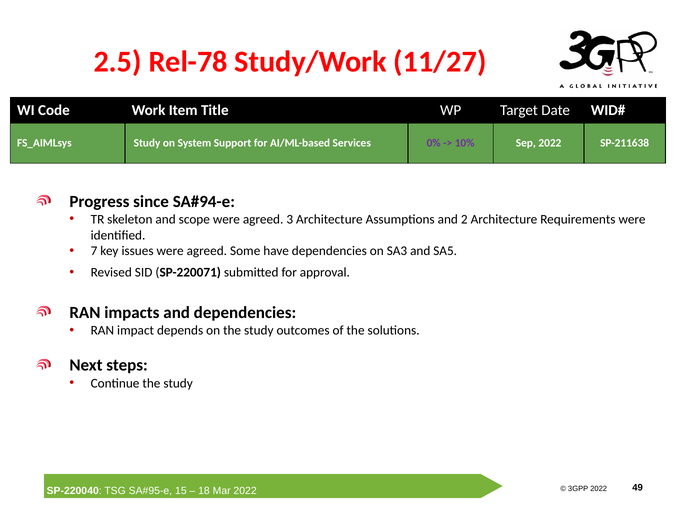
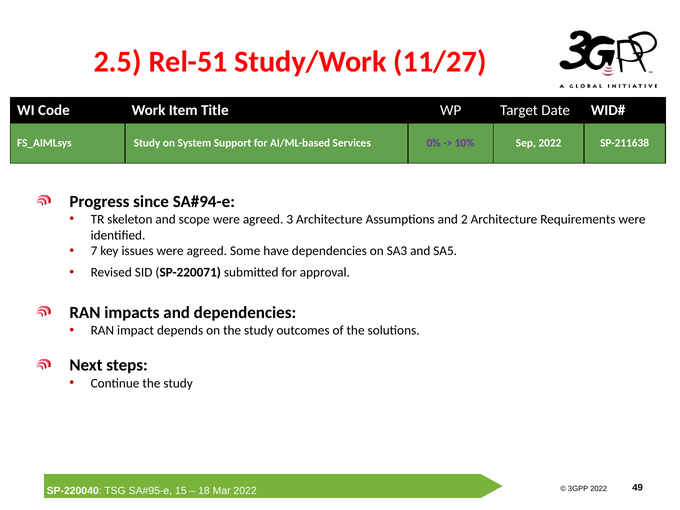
Rel-78: Rel-78 -> Rel-51 (188, 62)
